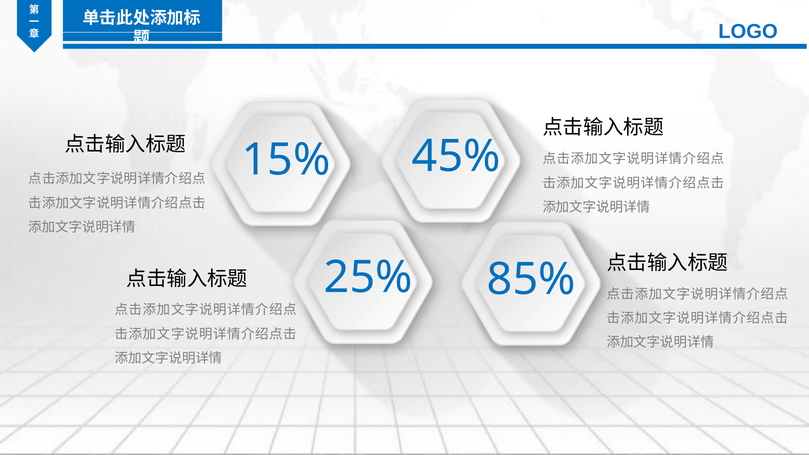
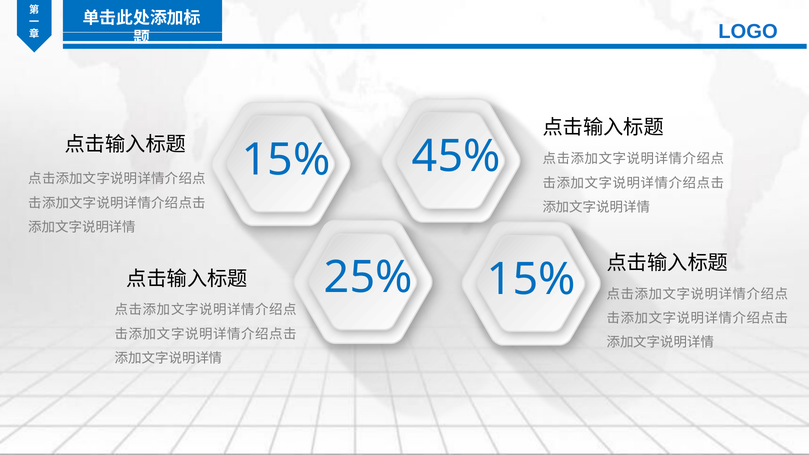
85%: 85% -> 15% (531, 279)
